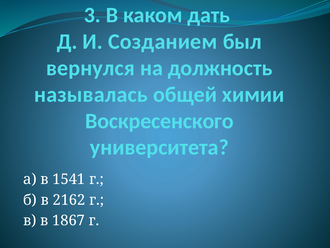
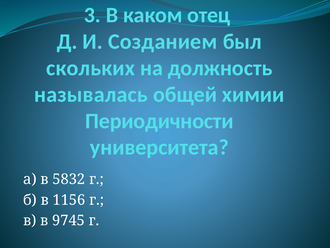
дать: дать -> отец (209, 15)
вернулся: вернулся -> скольких (91, 68)
Воскресенского: Воскресенского -> Периодичности (159, 121)
1541: 1541 -> 5832 (69, 179)
2162: 2162 -> 1156 (69, 200)
1867: 1867 -> 9745 (69, 220)
